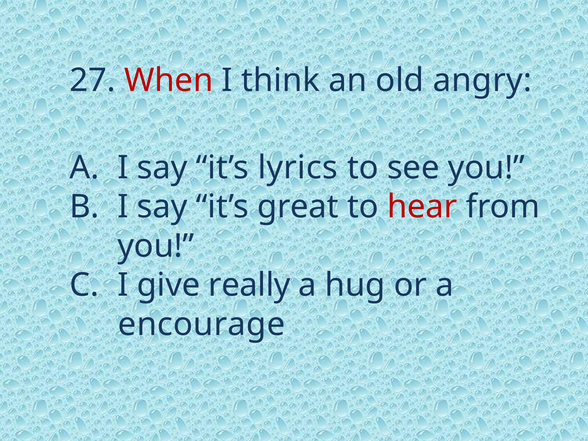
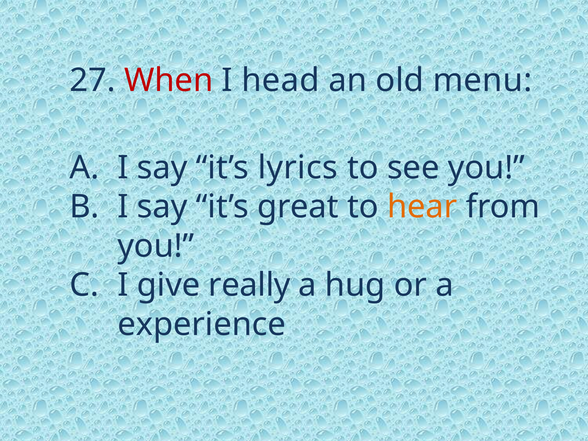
think: think -> head (280, 80)
angry: angry -> menu (482, 80)
hear colour: red -> orange (422, 207)
encourage: encourage -> experience (202, 324)
